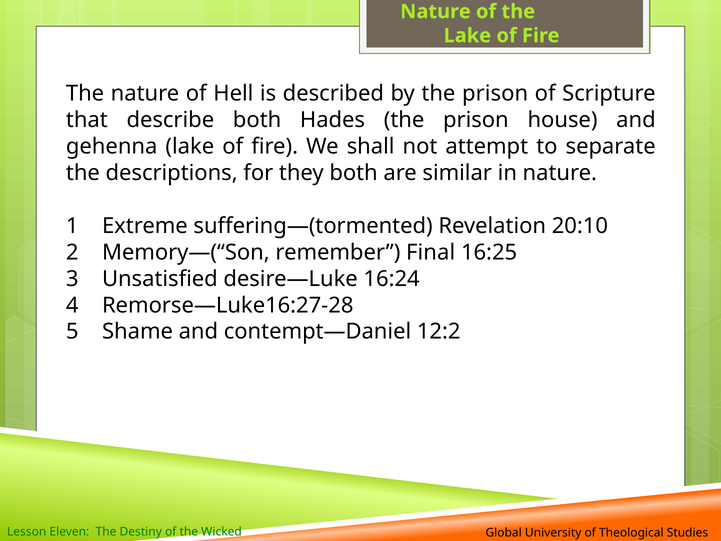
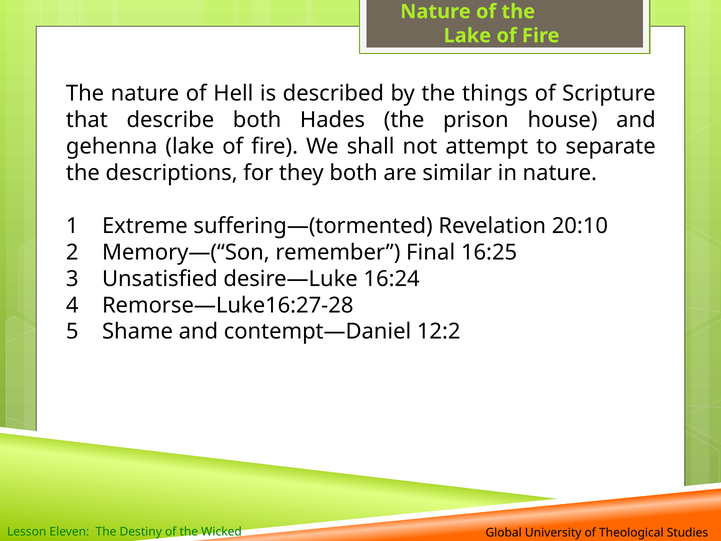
by the prison: prison -> things (495, 94)
